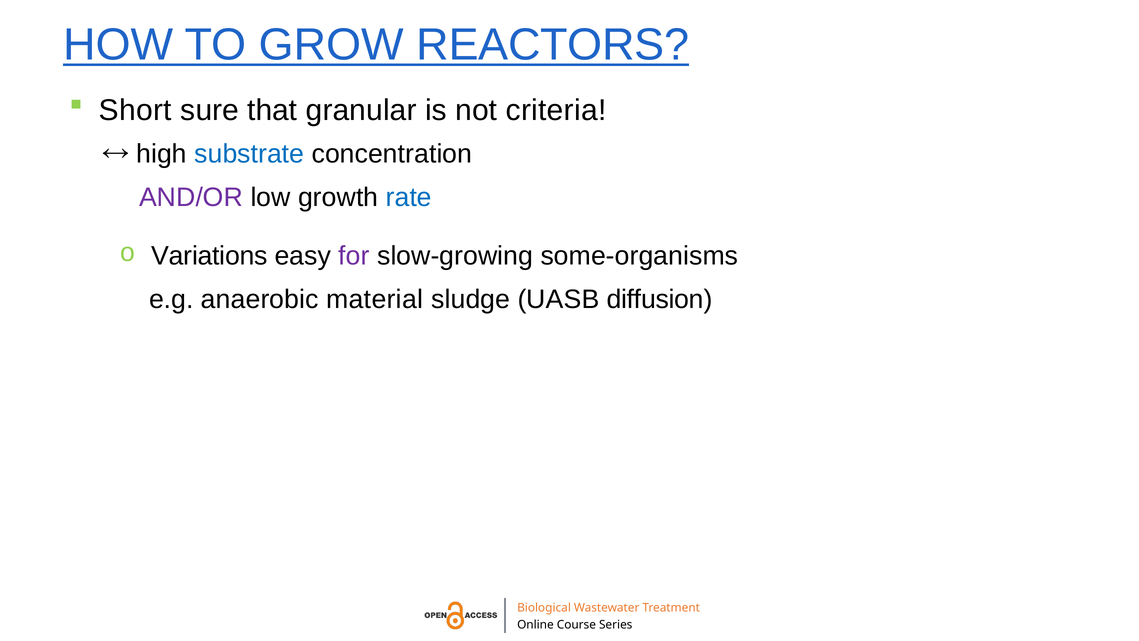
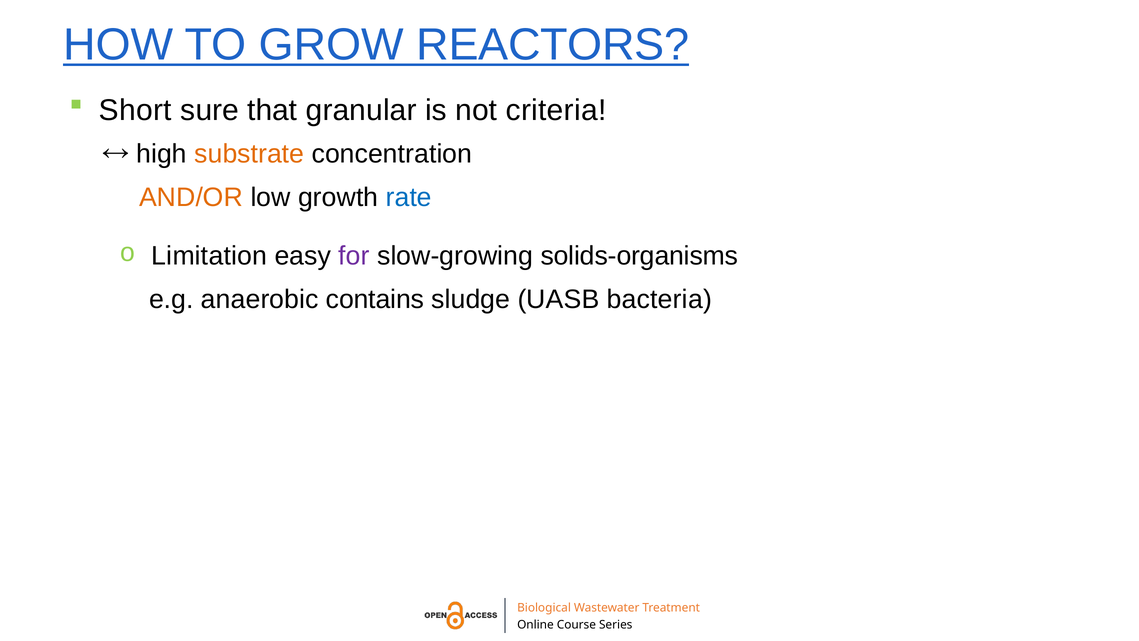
substrate colour: blue -> orange (249, 154)
AND/OR colour: purple -> orange (191, 197)
Variations: Variations -> Limitation (209, 256)
some-organisms: some-organisms -> solids-organisms (639, 256)
material: material -> contains (375, 299)
diffusion: diffusion -> bacteria (659, 299)
